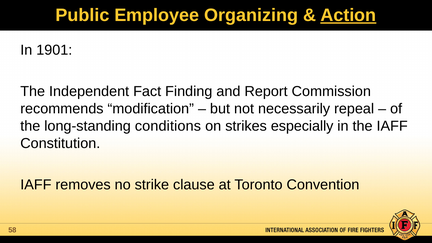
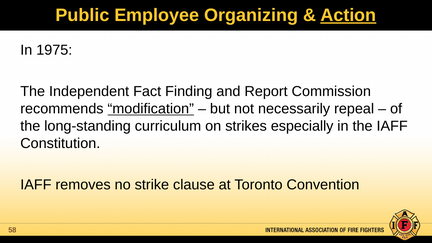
1901: 1901 -> 1975 (54, 50)
modification underline: none -> present (151, 109)
conditions: conditions -> curriculum (168, 126)
